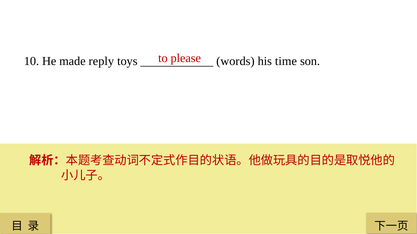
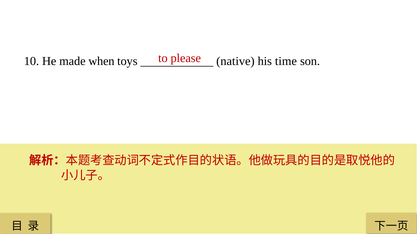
reply: reply -> when (101, 61)
words: words -> native (235, 61)
